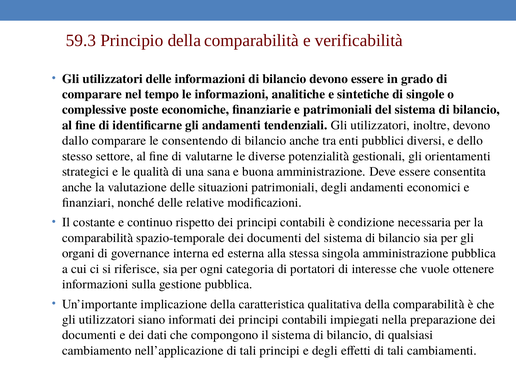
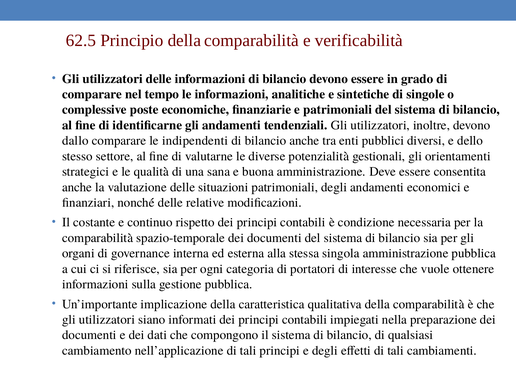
59.3: 59.3 -> 62.5 (81, 41)
consentendo: consentendo -> indipendenti (195, 141)
